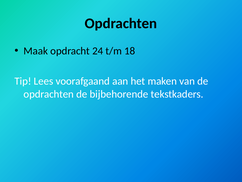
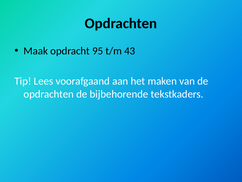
24: 24 -> 95 (98, 51)
18: 18 -> 43 (130, 51)
